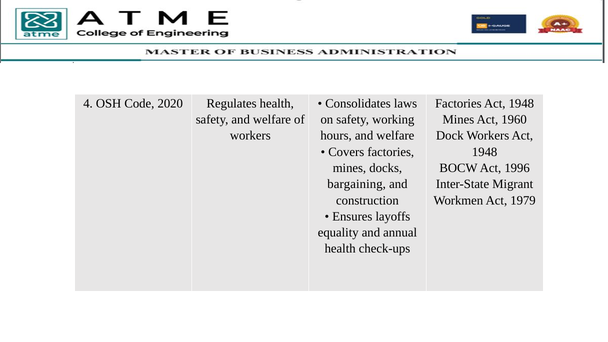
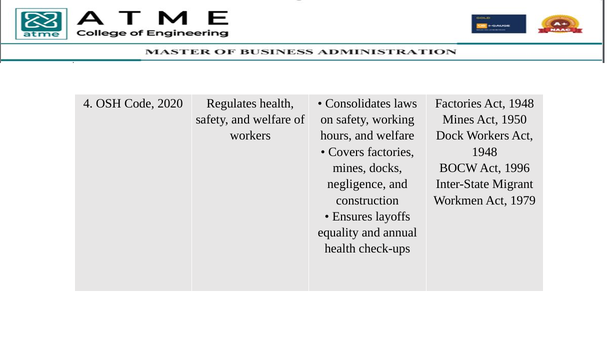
1960: 1960 -> 1950 (514, 120)
bargaining: bargaining -> negligence (357, 184)
